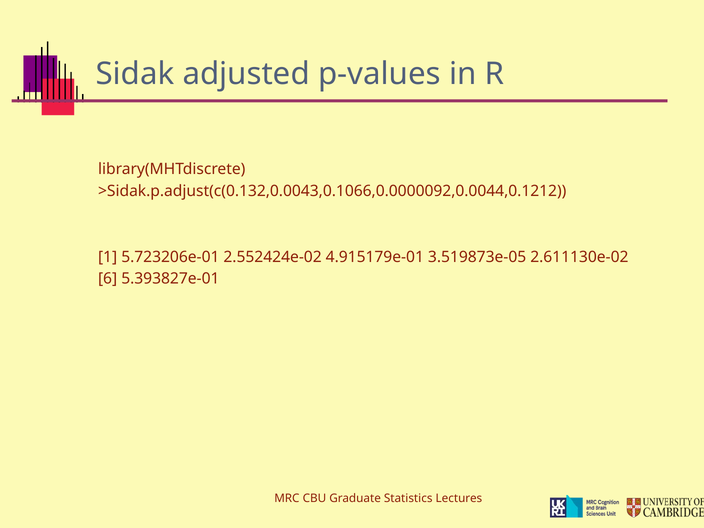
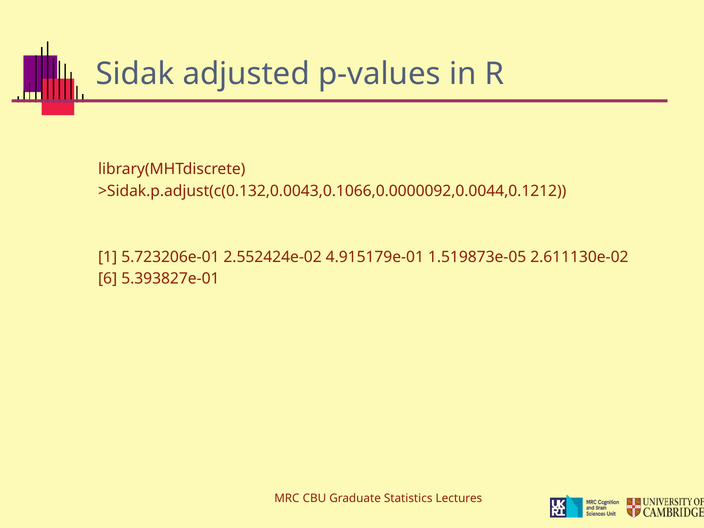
3.519873e-05: 3.519873e-05 -> 1.519873e-05 (477, 257)
